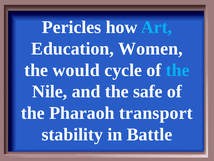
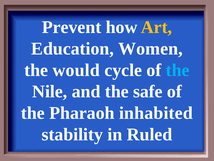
Pericles: Pericles -> Prevent (72, 27)
Art colour: light blue -> yellow (157, 27)
transport: transport -> inhabited (156, 113)
Battle: Battle -> Ruled (150, 134)
